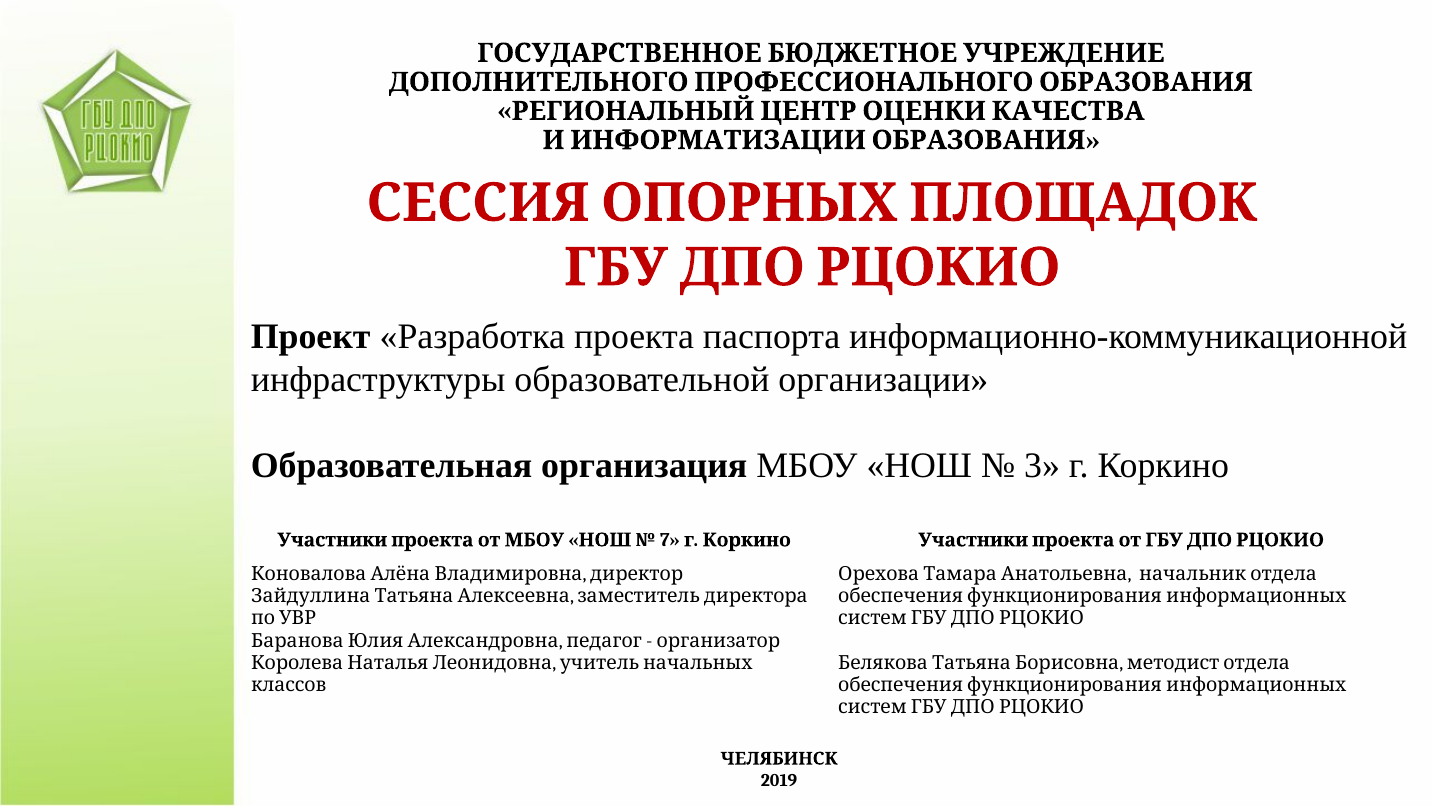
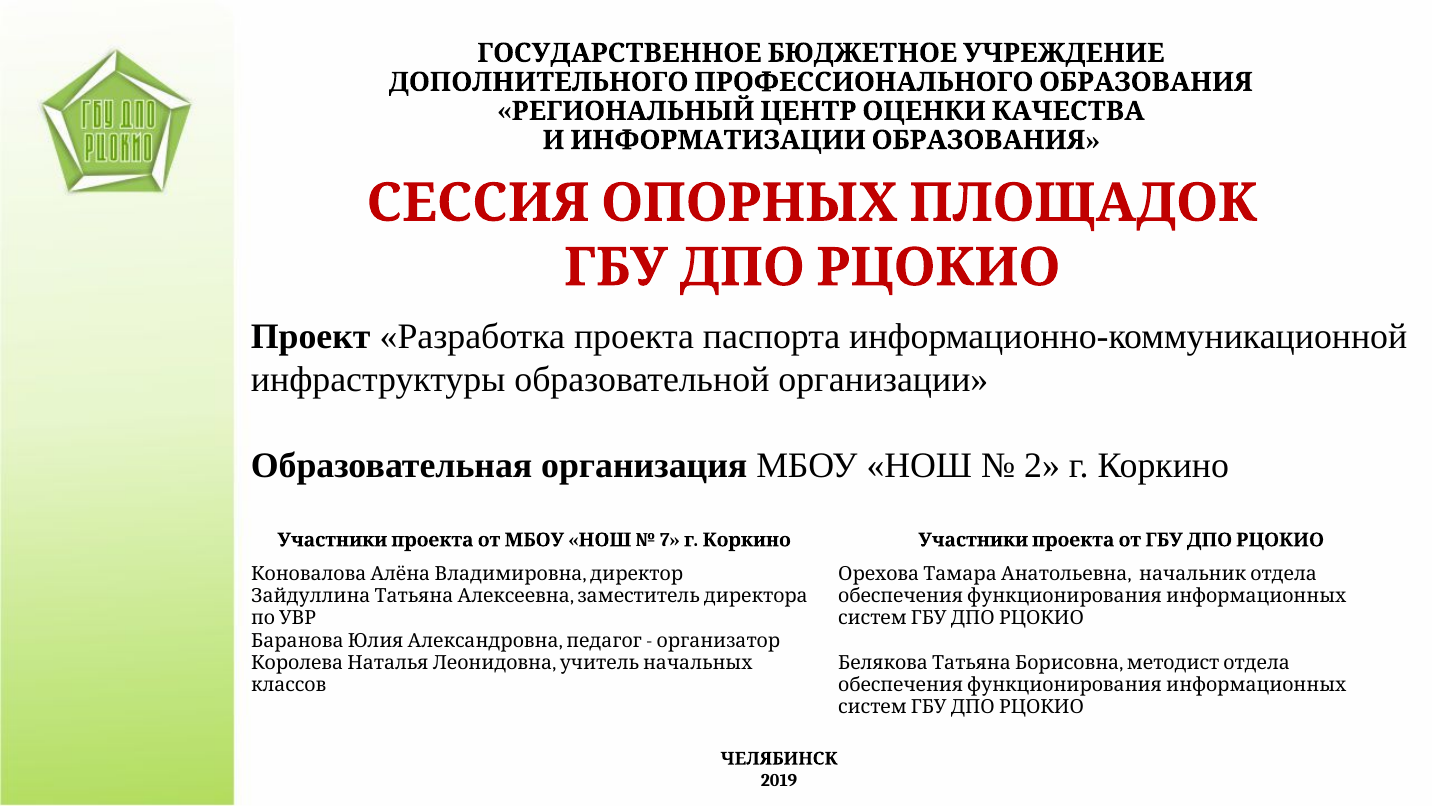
3: 3 -> 2 (1042, 465)
